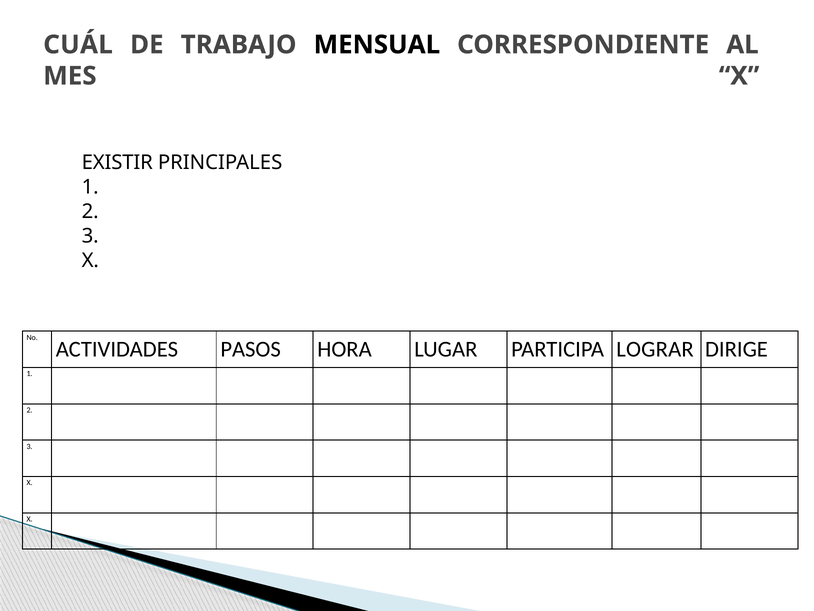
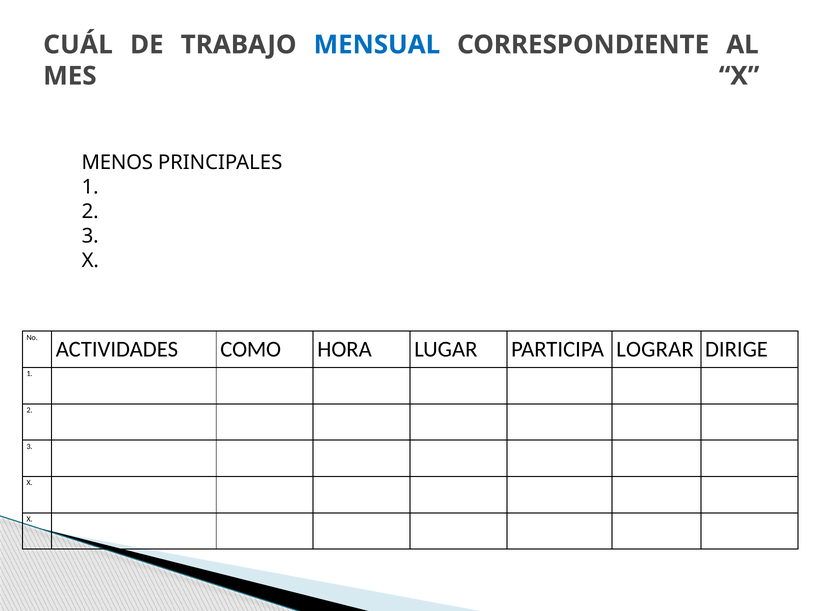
MENSUAL colour: black -> blue (377, 45)
EXISTIR: EXISTIR -> MENOS (117, 163)
PASOS: PASOS -> COMO (251, 349)
